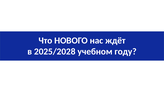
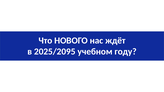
2025/2028: 2025/2028 -> 2025/2095 (55, 52)
